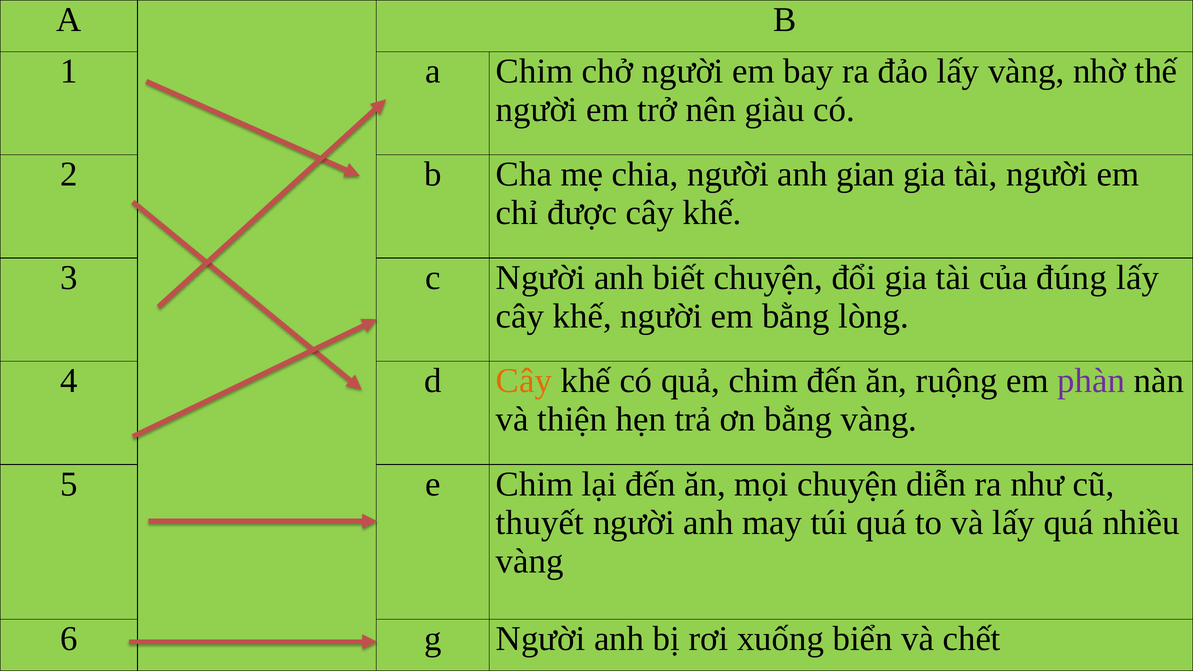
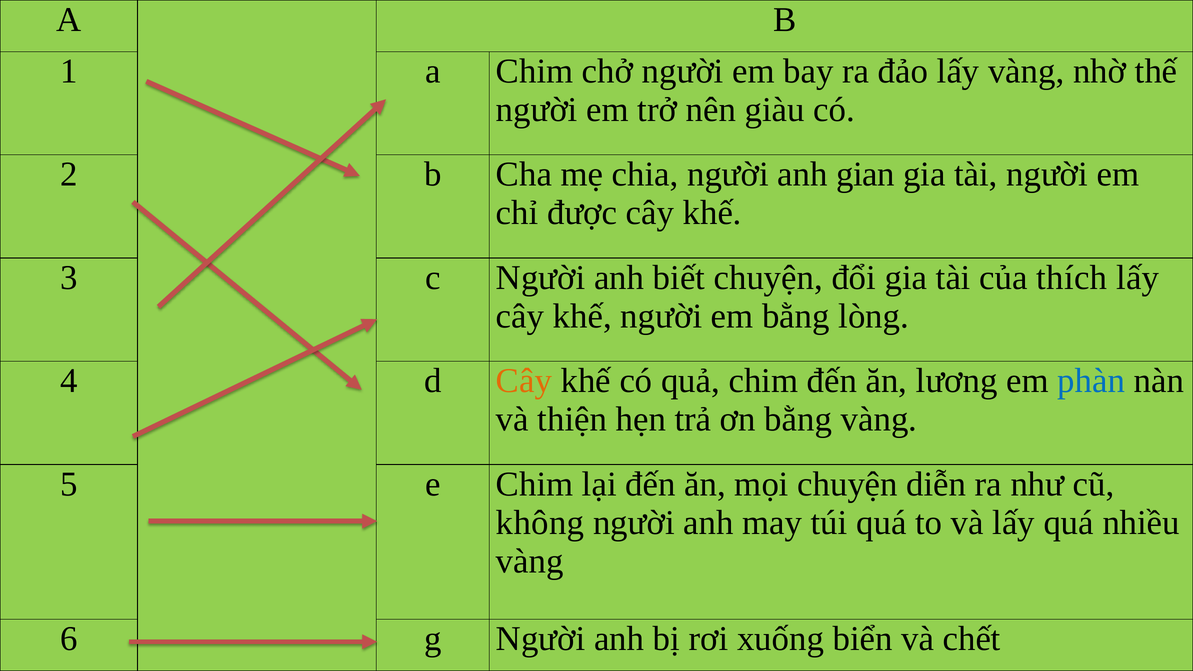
đúng: đúng -> thích (1072, 278)
ruộng: ruộng -> lương (957, 381)
phàn colour: purple -> blue (1091, 381)
thuyết: thuyết -> không (540, 523)
